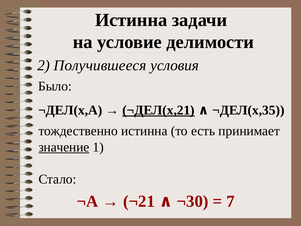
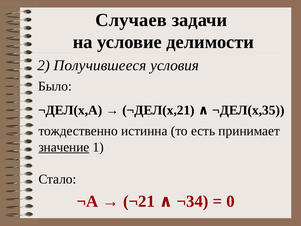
Истинна: Истинна -> Случаев (131, 20)
¬ДЕЛ(x,21 underline: present -> none (158, 110)
¬30: ¬30 -> ¬34 (193, 201)
7: 7 -> 0 (231, 201)
